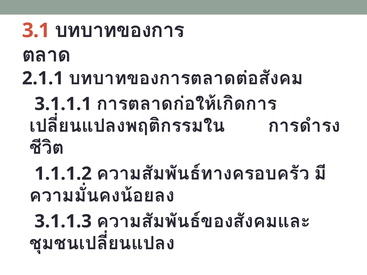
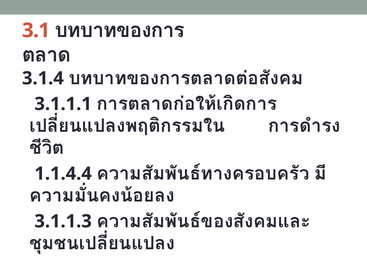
2.1.1: 2.1.1 -> 3.1.4 (43, 78)
1.1.1.2: 1.1.1.2 -> 1.1.4.4 (63, 174)
